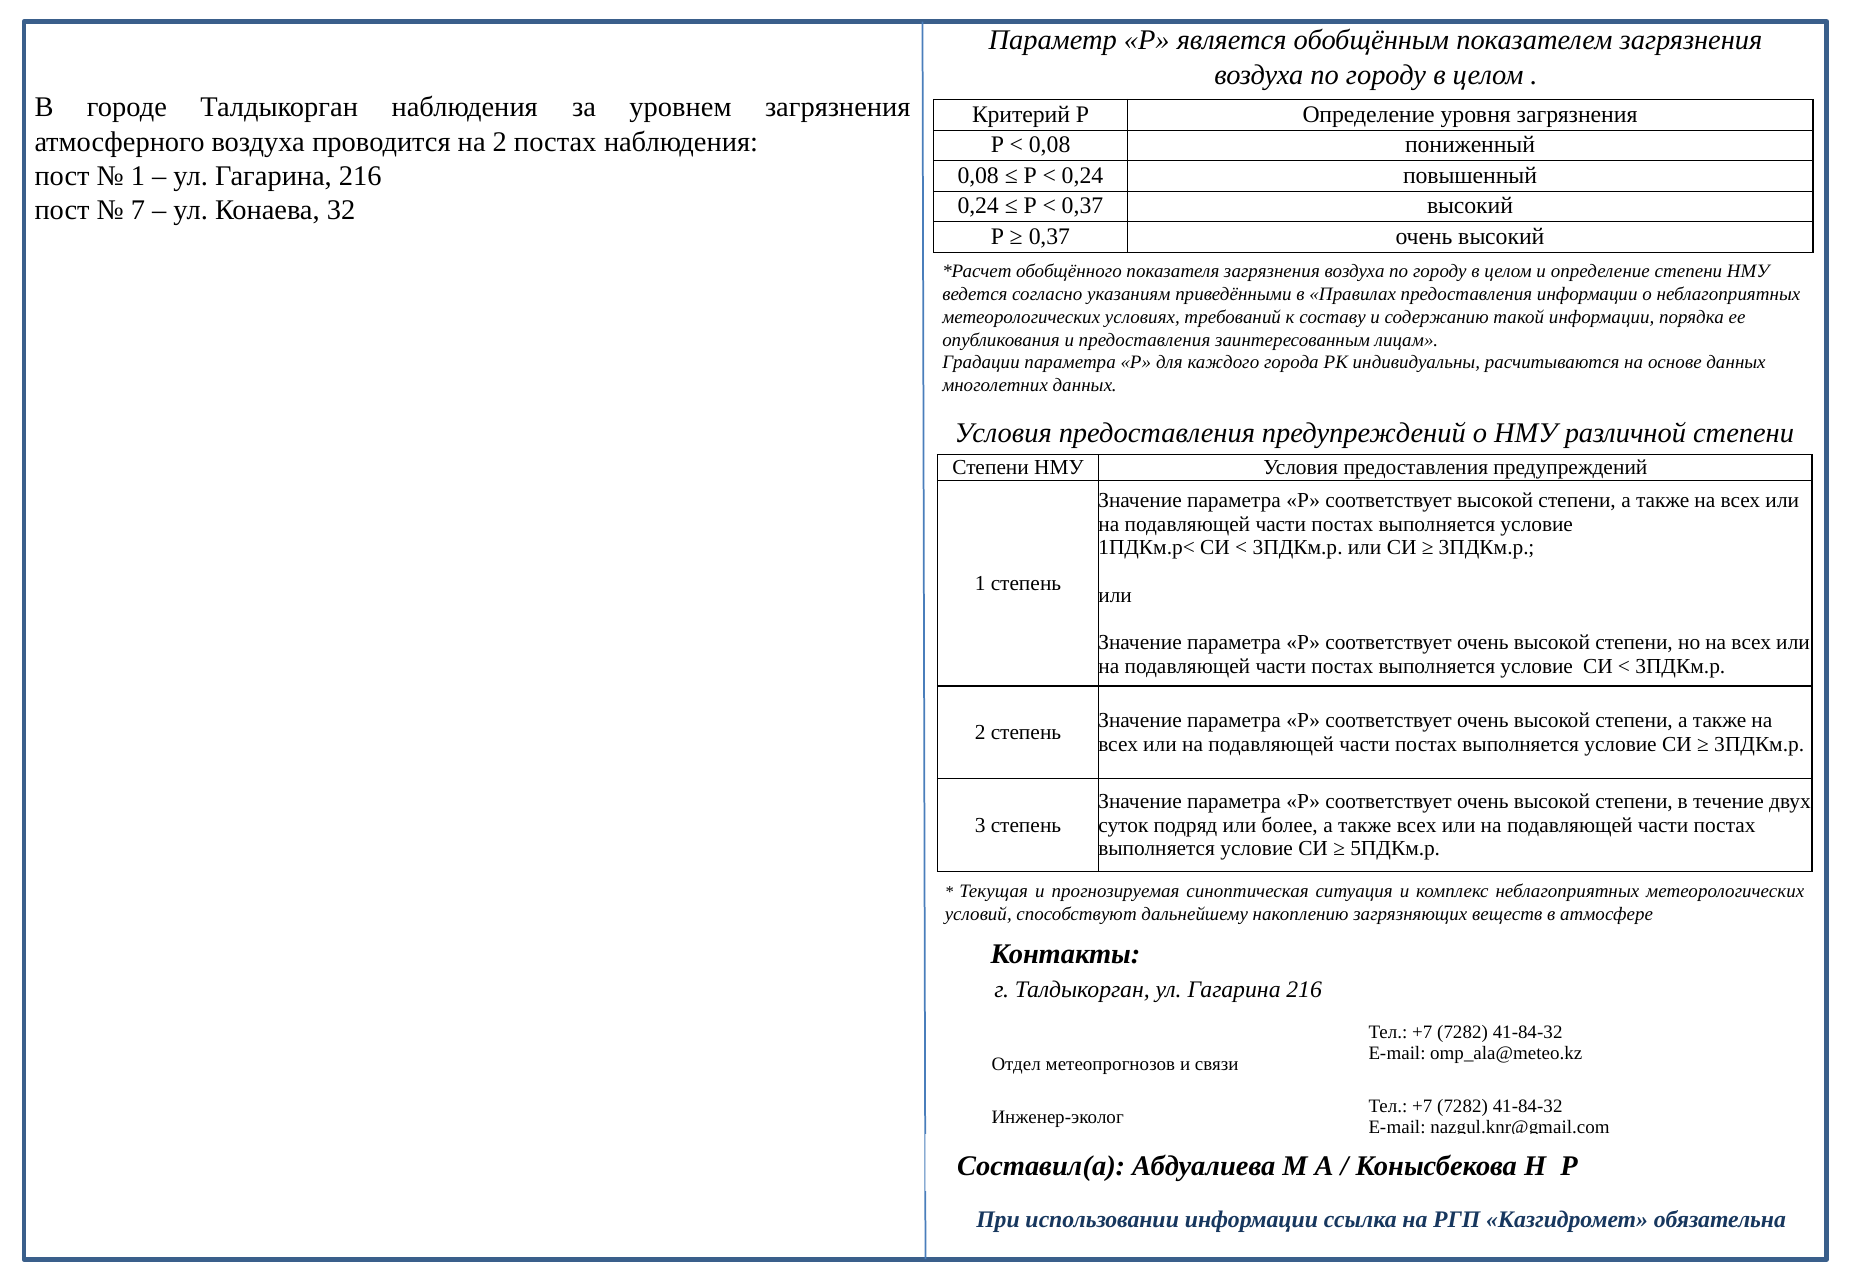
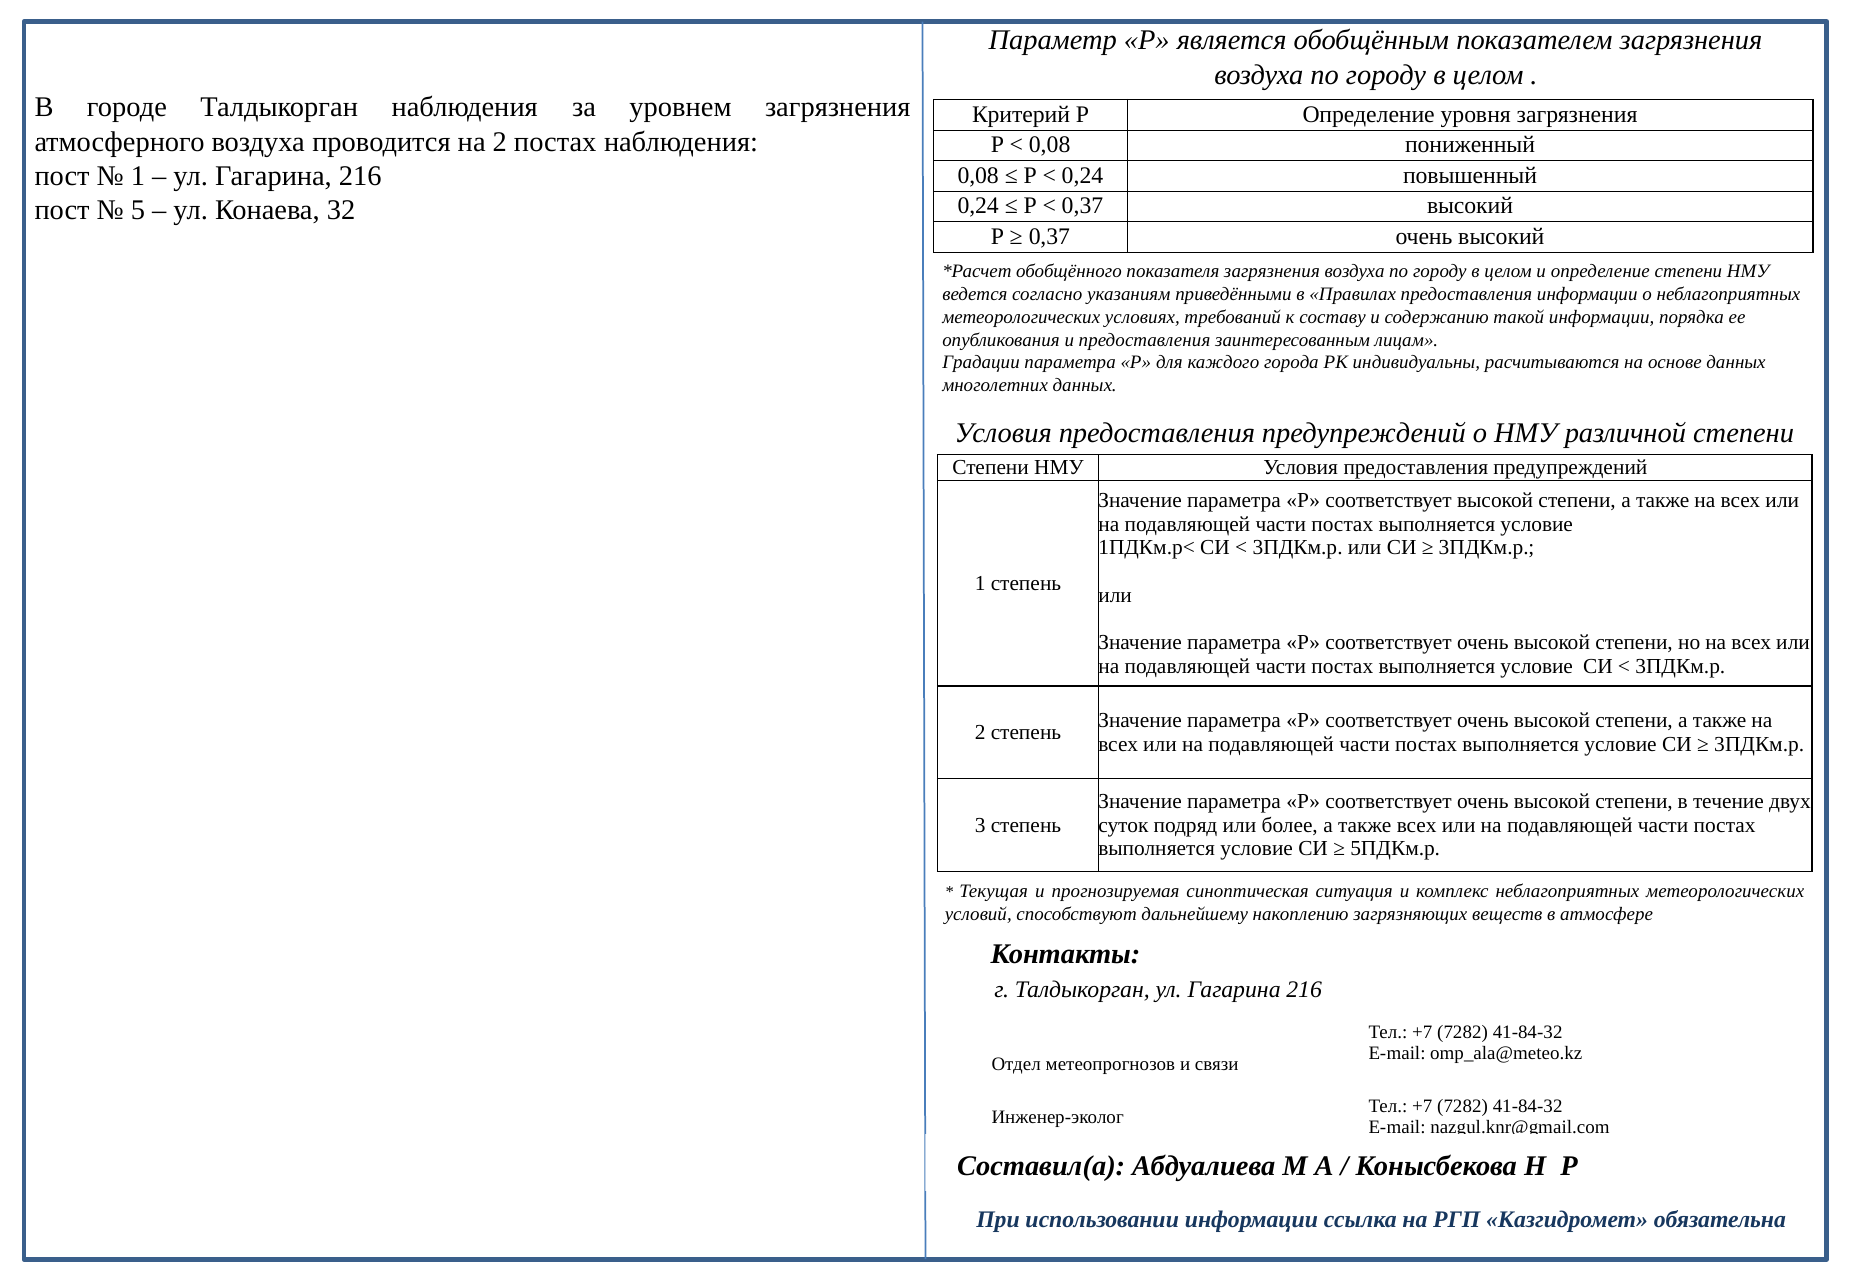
7: 7 -> 5 (138, 210)
